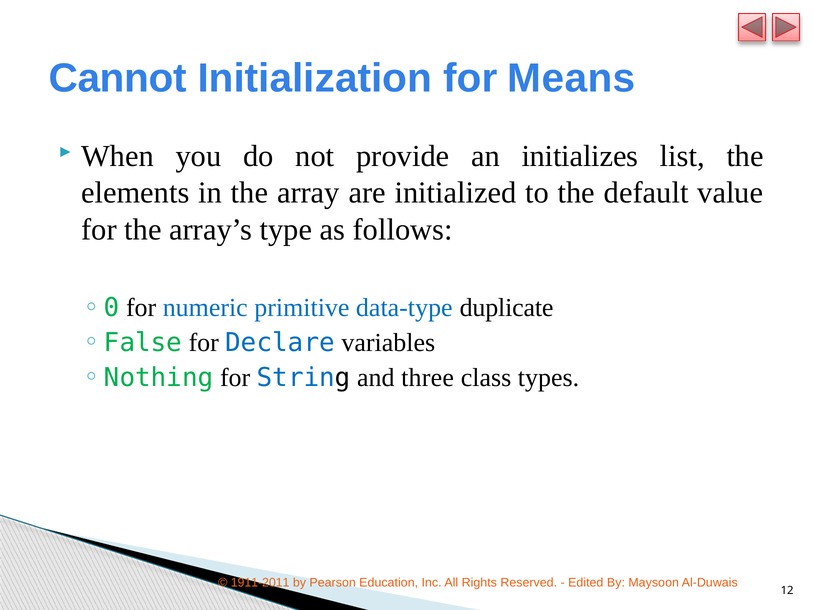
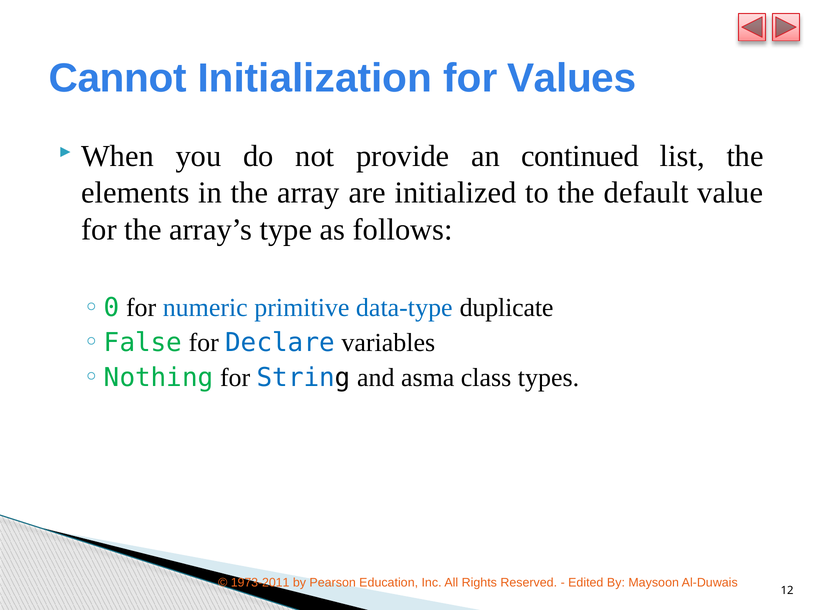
Means: Means -> Values (572, 78)
initializes: initializes -> continued (580, 156)
three: three -> asma (428, 377)
1911-2011: 1911-2011 -> 1973-2011 (260, 582)
